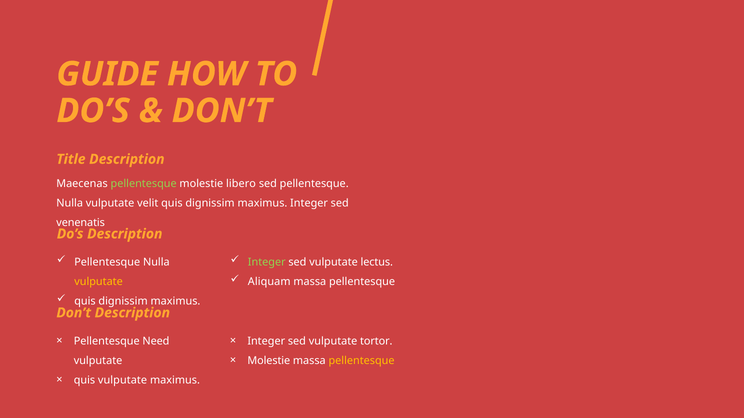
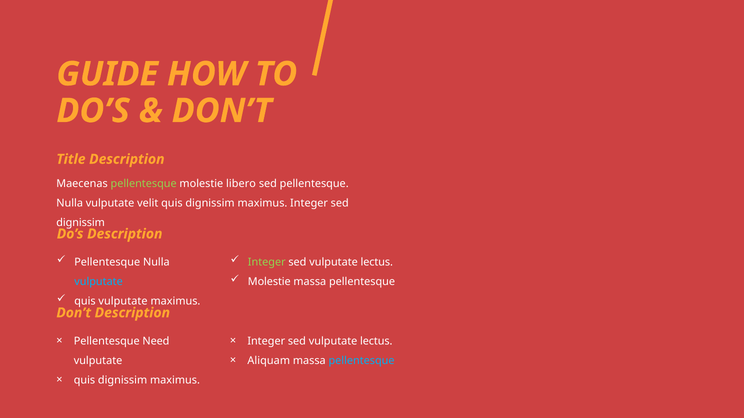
venenatis: venenatis -> dignissim (81, 223)
Aliquam: Aliquam -> Molestie (269, 282)
vulputate colour: yellow -> light blue (99, 282)
dignissim: dignissim -> vulputate (123, 301)
tortor: tortor -> lectus (376, 341)
Molestie: Molestie -> Aliquam (269, 361)
pellentesque colour: yellow -> light blue (362, 361)
vulputate: vulputate -> dignissim (123, 380)
